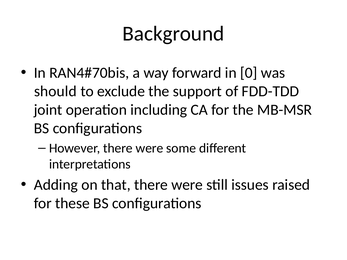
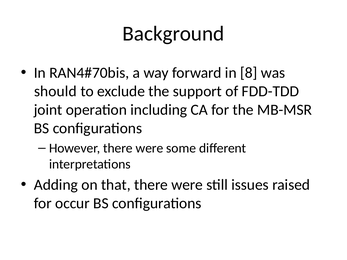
0: 0 -> 8 (249, 73)
these: these -> occur (72, 204)
